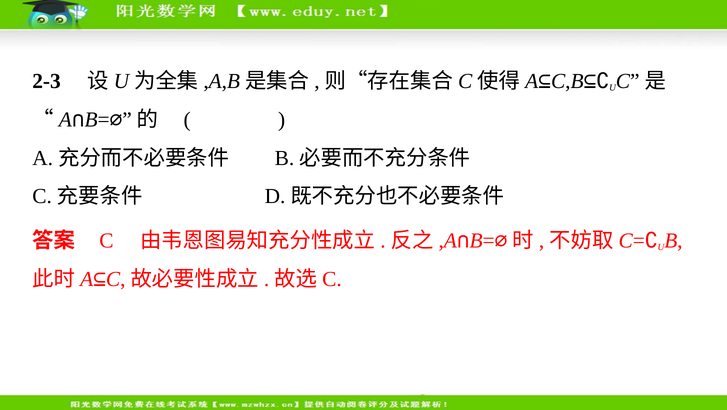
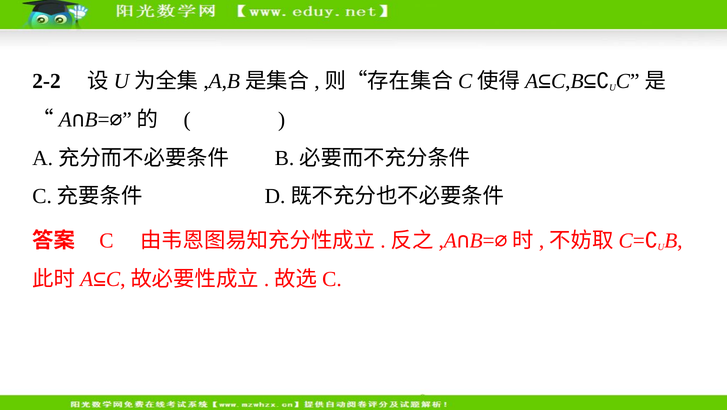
2-3: 2-3 -> 2-2 (47, 81)
